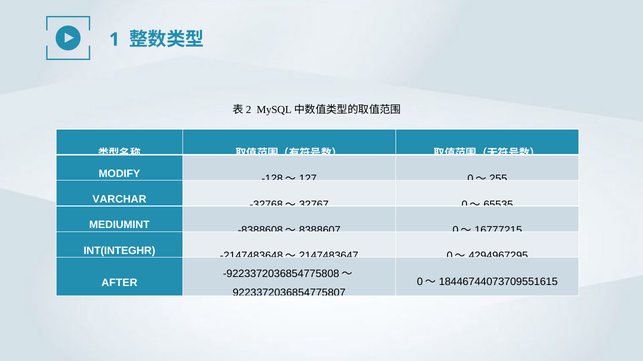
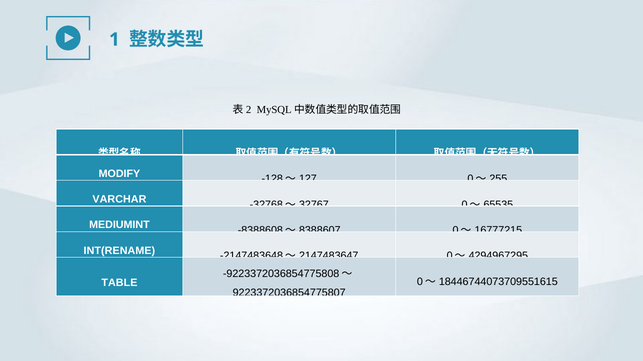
INT(INTEGHR: INT(INTEGHR -> INT(RENAME (119, 251)
AFTER: AFTER -> TABLE (119, 283)
